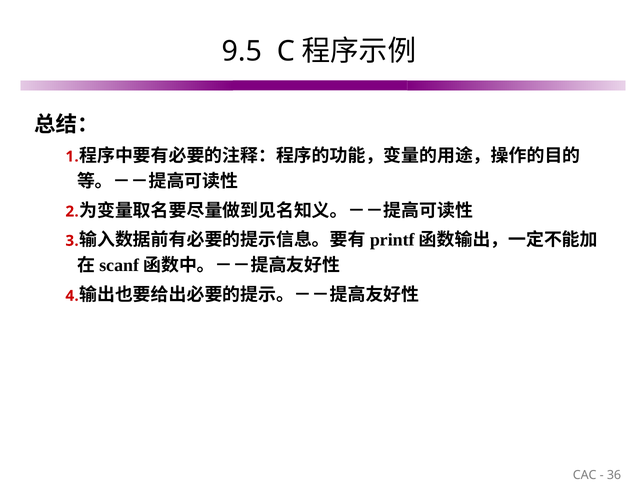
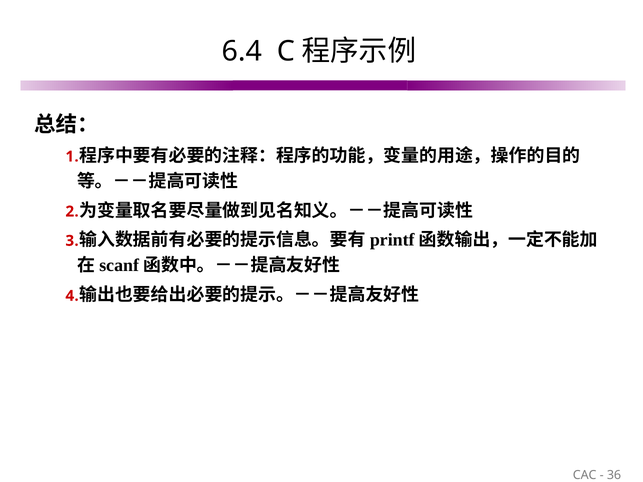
9.5: 9.5 -> 6.4 (242, 51)
